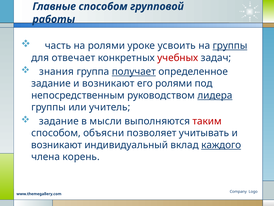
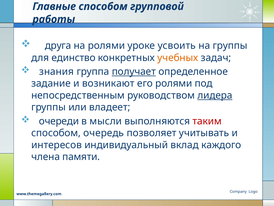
часть: часть -> друга (58, 46)
группы underline: present -> none (230, 46)
отвечает: отвечает -> единство (74, 58)
учебных colour: red -> orange (178, 58)
учитель: учитель -> владеет (110, 107)
задание: задание -> очереди (59, 121)
объясни: объясни -> очередь (104, 133)
возникают: возникают -> интересов (57, 145)
каждого underline: present -> none (221, 145)
корень: корень -> памяти (81, 156)
